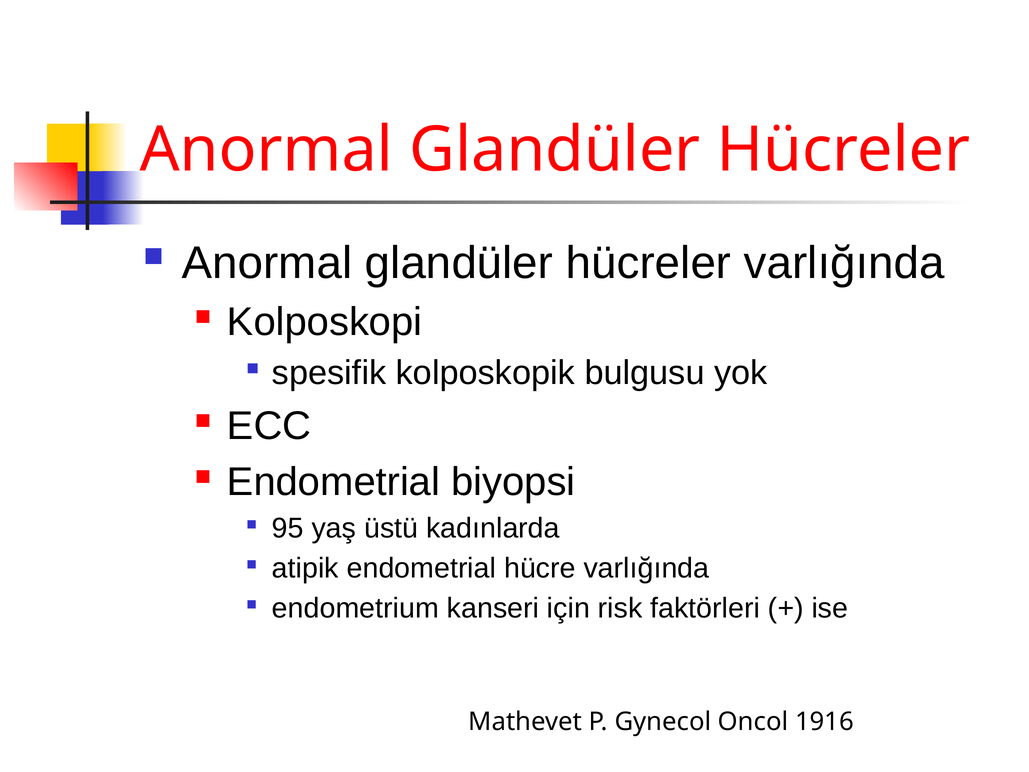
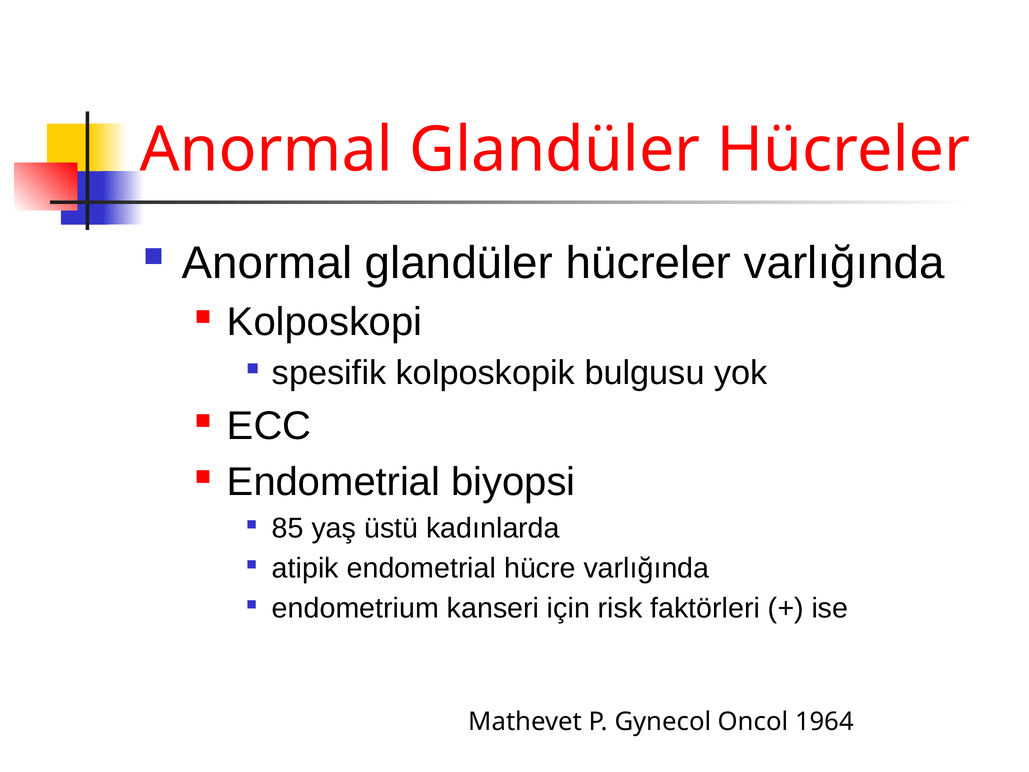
95: 95 -> 85 (288, 528)
1916: 1916 -> 1964 (824, 722)
